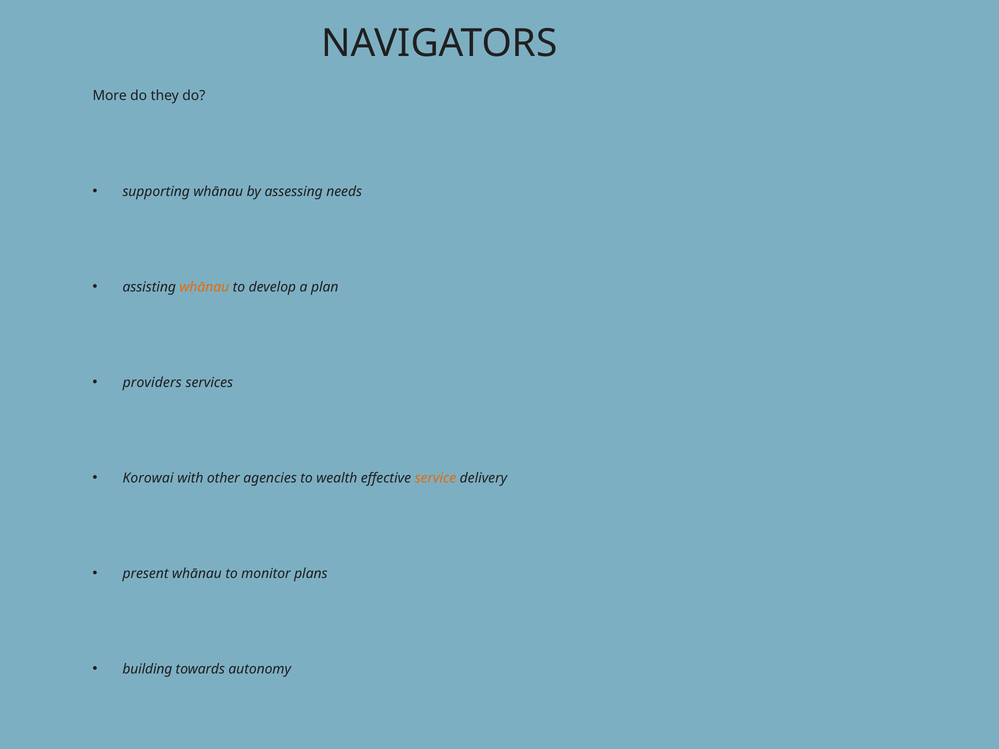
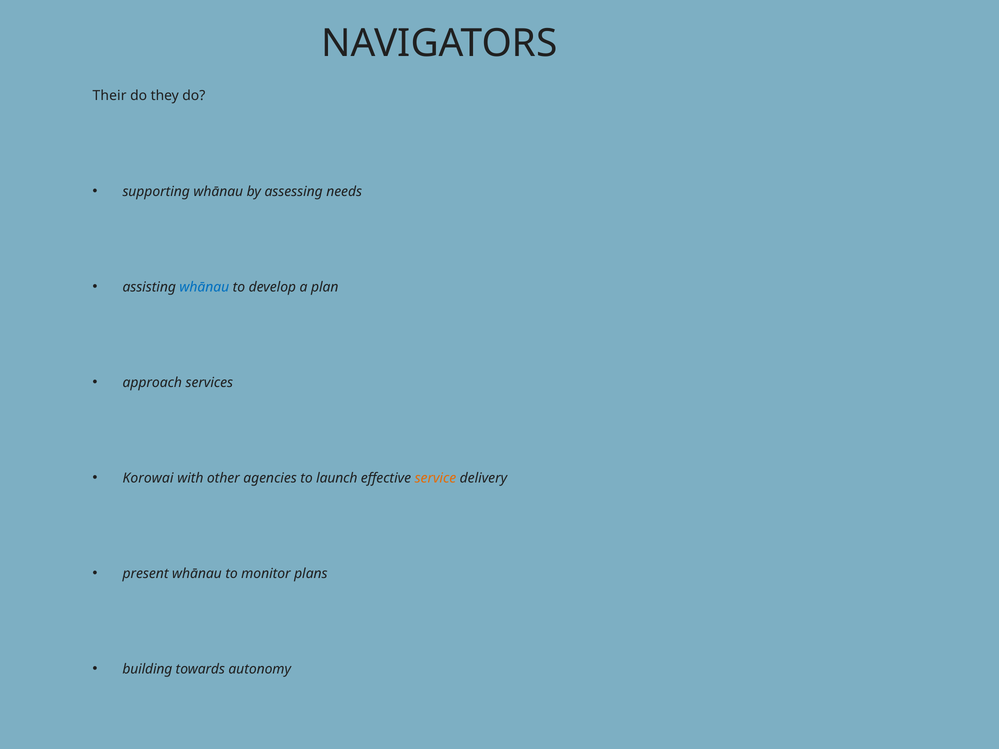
More: More -> Their (110, 96)
whānau colour: orange -> blue (204, 287)
providers: providers -> approach (152, 383)
wealth: wealth -> launch (337, 478)
